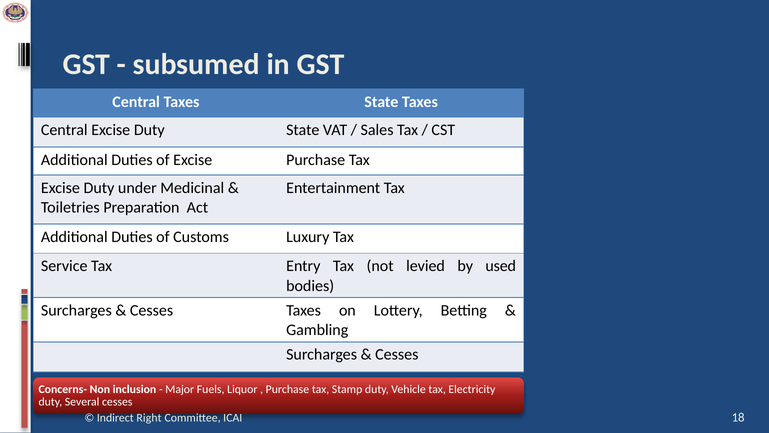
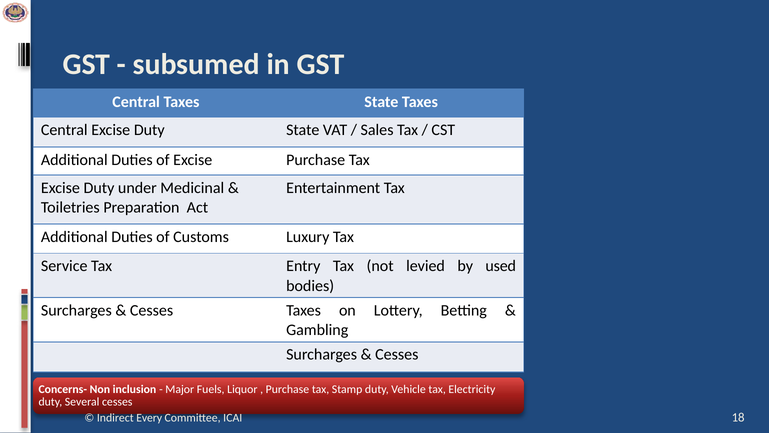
Right: Right -> Every (149, 418)
